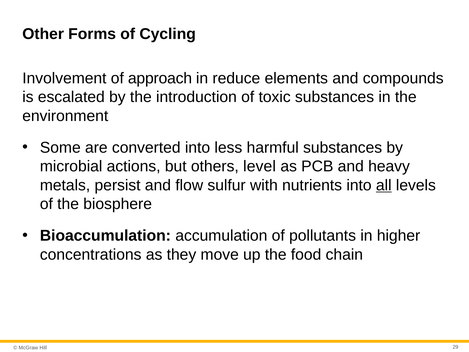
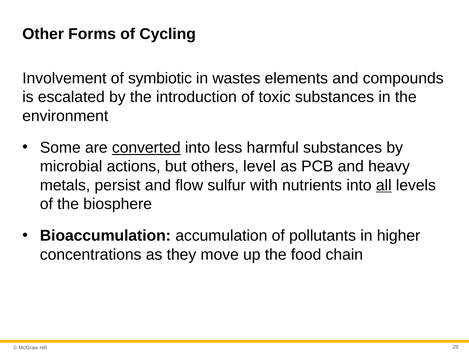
approach: approach -> symbiotic (160, 78)
reduce: reduce -> wastes (236, 78)
converted underline: none -> present (146, 148)
